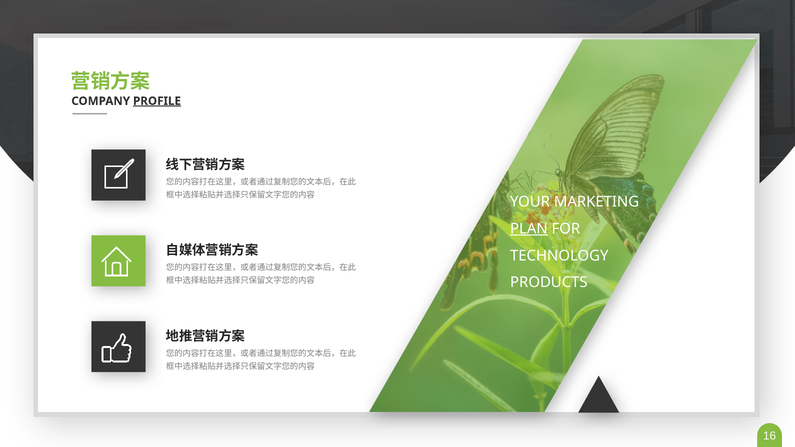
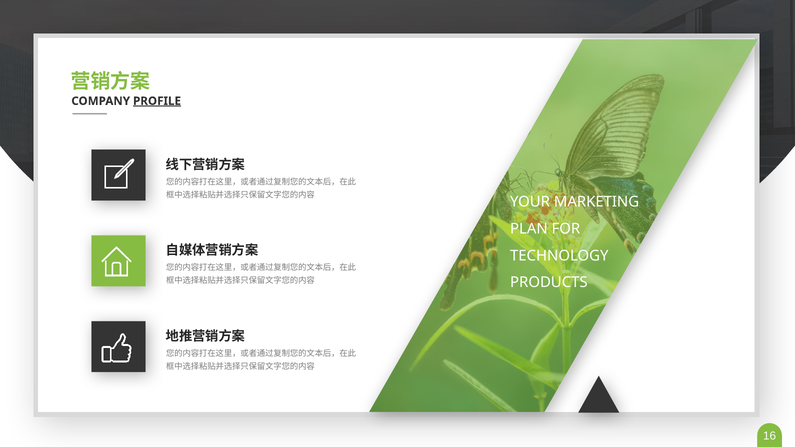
PLAN underline: present -> none (529, 229)
